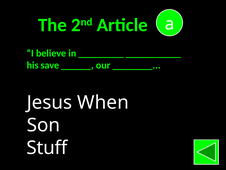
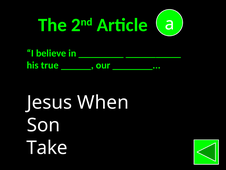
save: save -> true (50, 65)
Stuff: Stuff -> Take (47, 147)
